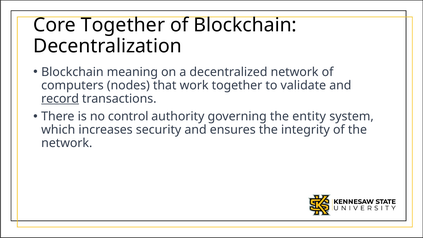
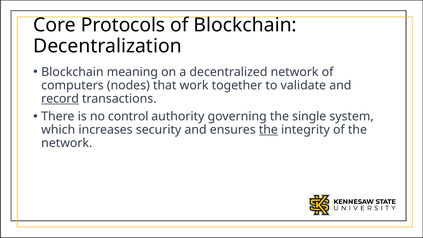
Core Together: Together -> Protocols (123, 25)
entity: entity -> single (309, 116)
the underline: none -> present (268, 130)
